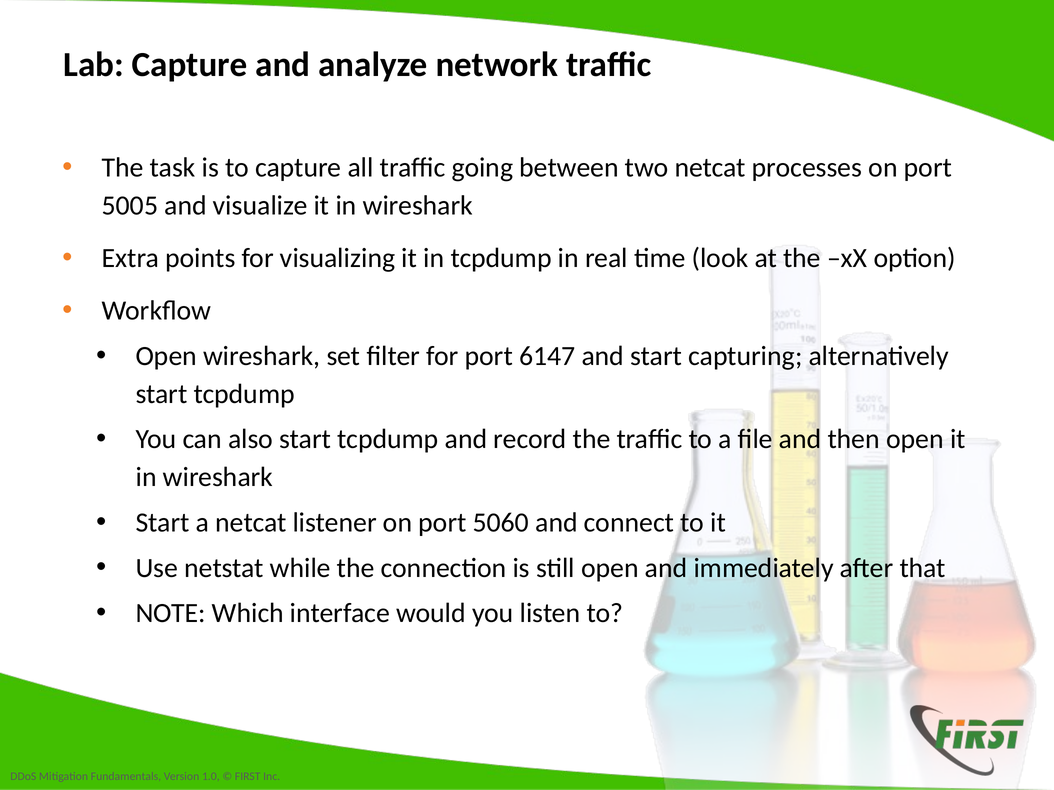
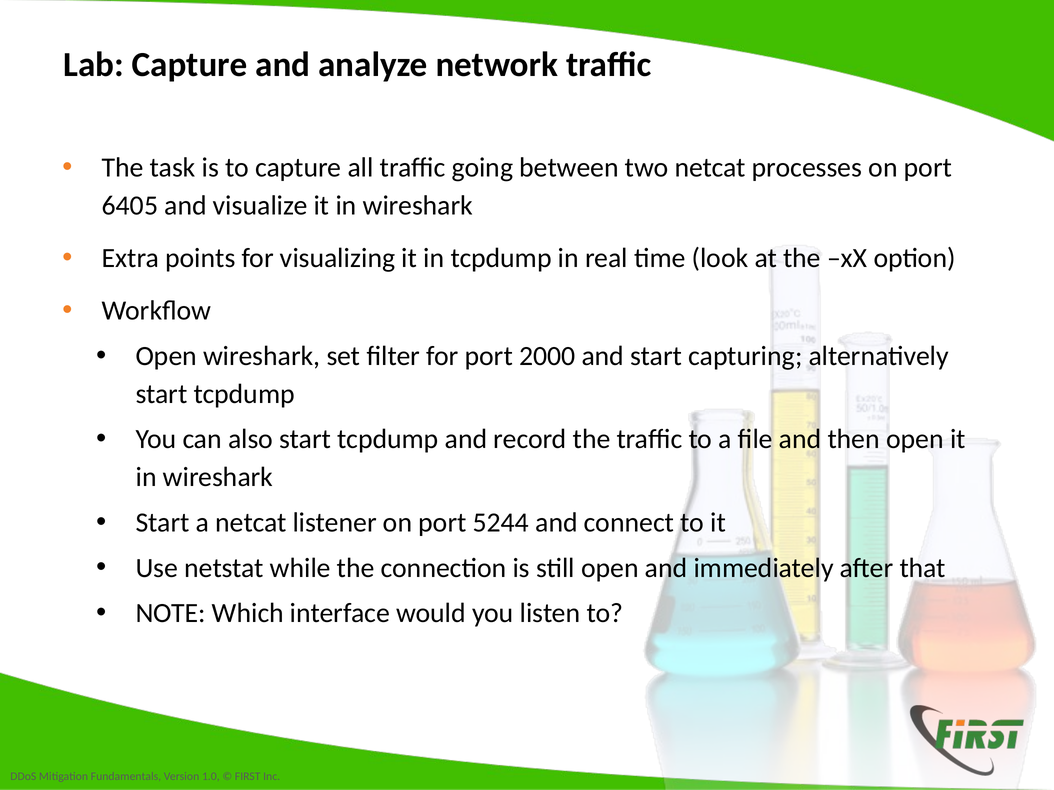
5005: 5005 -> 6405 (130, 206)
6147: 6147 -> 2000 (547, 356)
5060: 5060 -> 5244 (501, 523)
